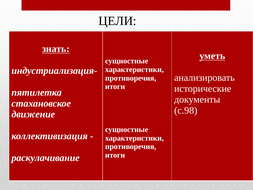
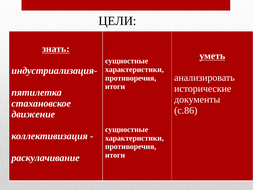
с.98: с.98 -> с.86 (186, 110)
